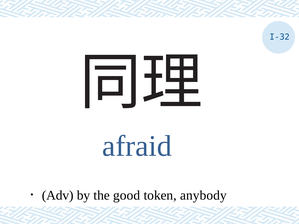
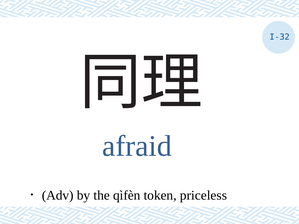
good: good -> qìfèn (127, 195)
anybody: anybody -> priceless (203, 195)
